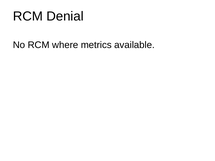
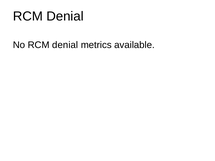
No RCM where: where -> denial (65, 45)
